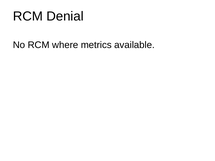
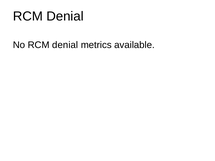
No RCM where: where -> denial (65, 45)
